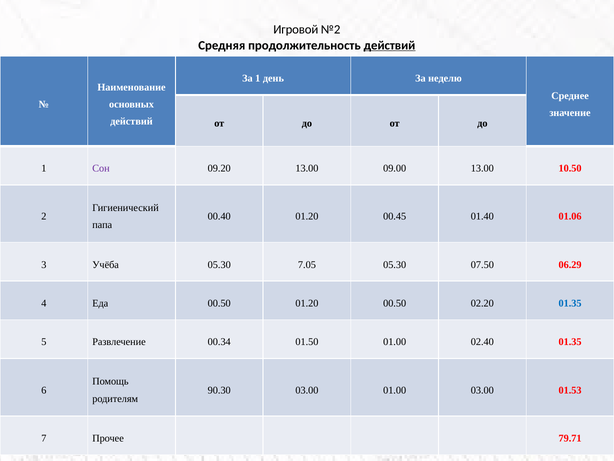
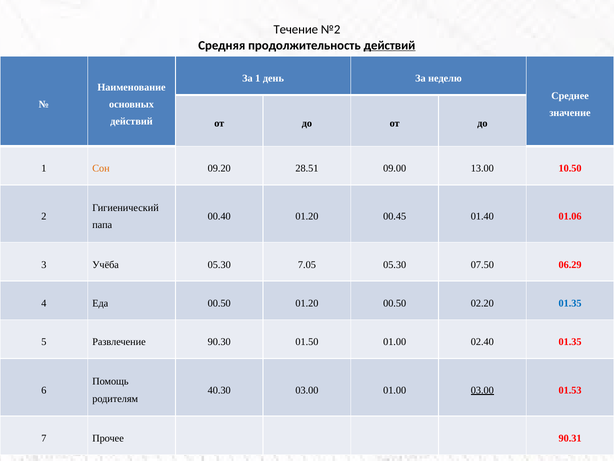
Игровой: Игровой -> Течение (296, 30)
Сон colour: purple -> orange (101, 168)
09.20 13.00: 13.00 -> 28.51 (307, 168)
00.34: 00.34 -> 90.30 (219, 342)
90.30: 90.30 -> 40.30 (219, 390)
03.00 underline: none -> present (482, 390)
79.71: 79.71 -> 90.31 (570, 438)
